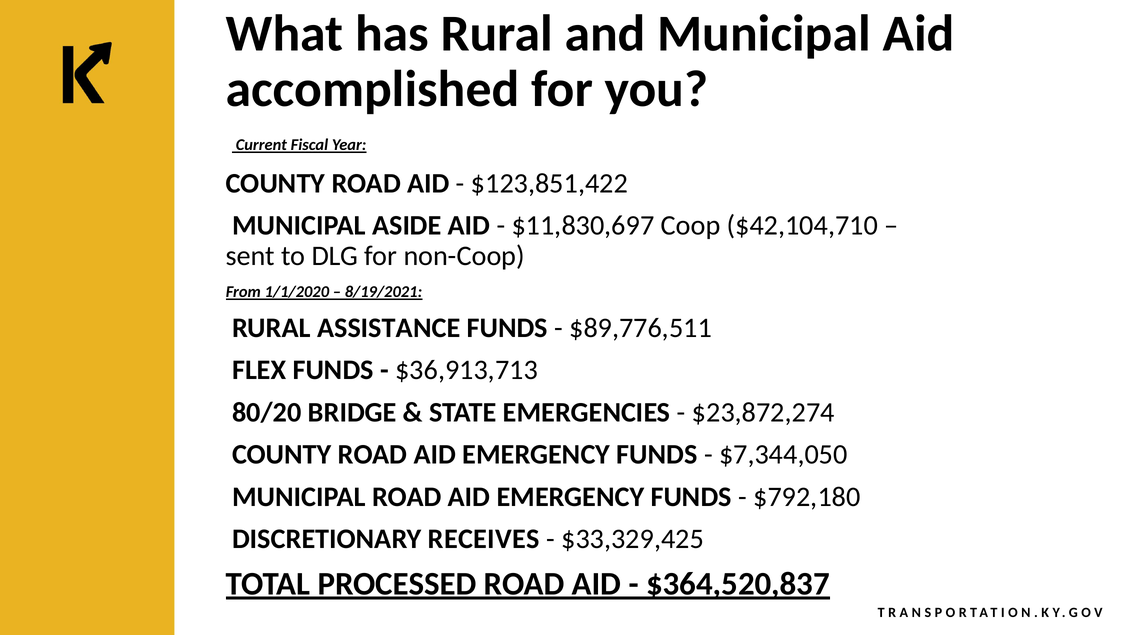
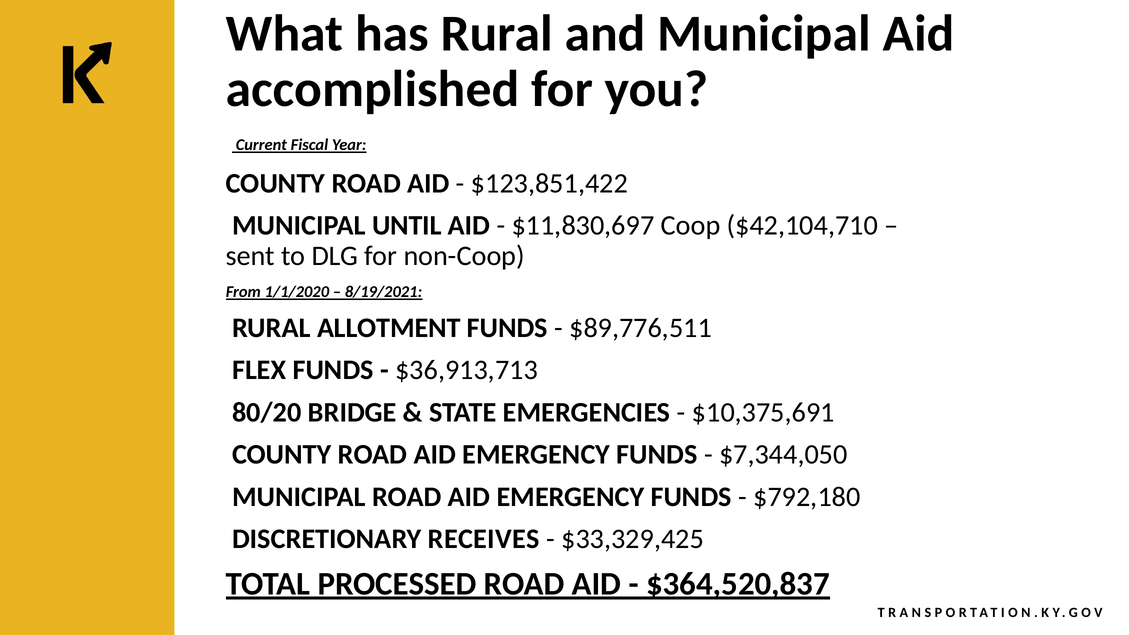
ASIDE: ASIDE -> UNTIL (407, 226)
ASSISTANCE: ASSISTANCE -> ALLOTMENT (389, 328)
$23,872,274: $23,872,274 -> $10,375,691 (763, 412)
